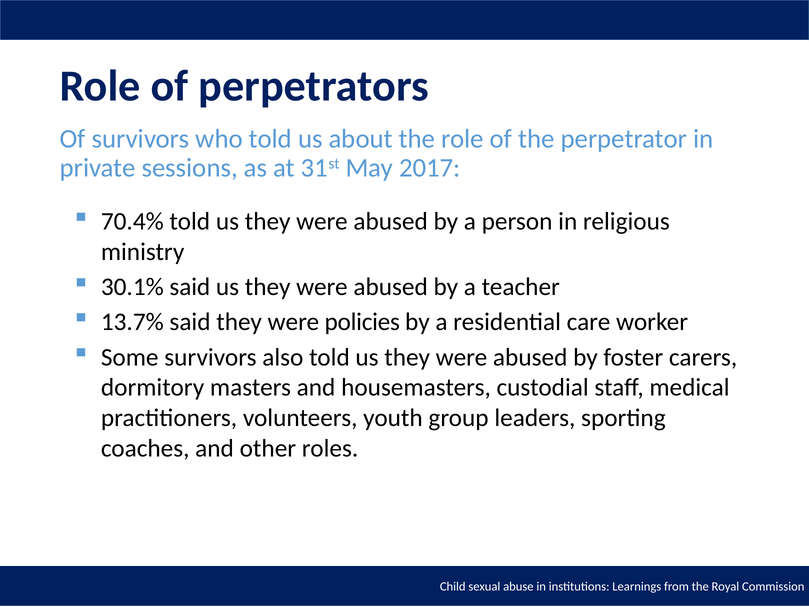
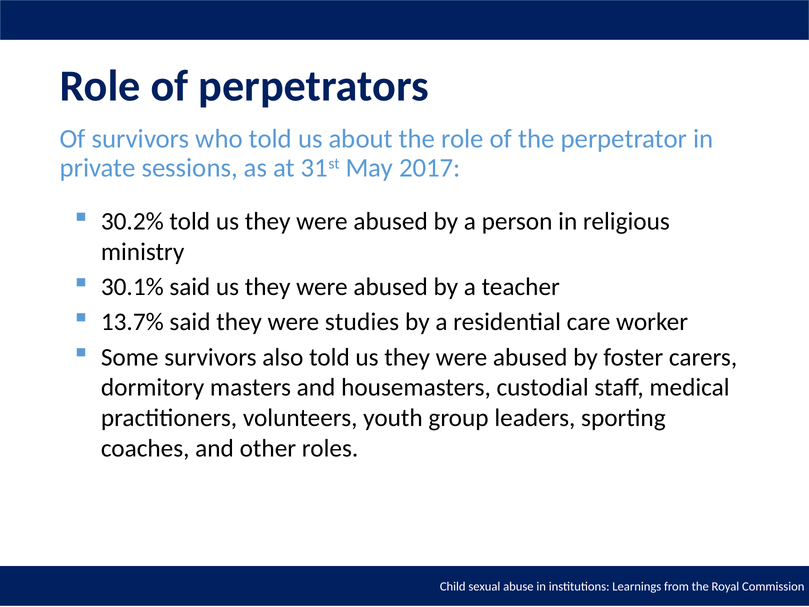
70.4%: 70.4% -> 30.2% (132, 221)
policies: policies -> studies (362, 322)
